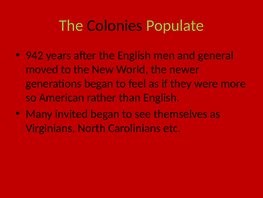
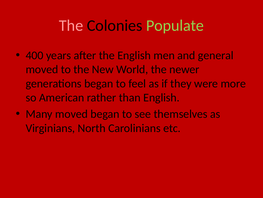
The colour: light green -> pink (71, 25)
942: 942 -> 400 (35, 55)
Many invited: invited -> moved (71, 114)
